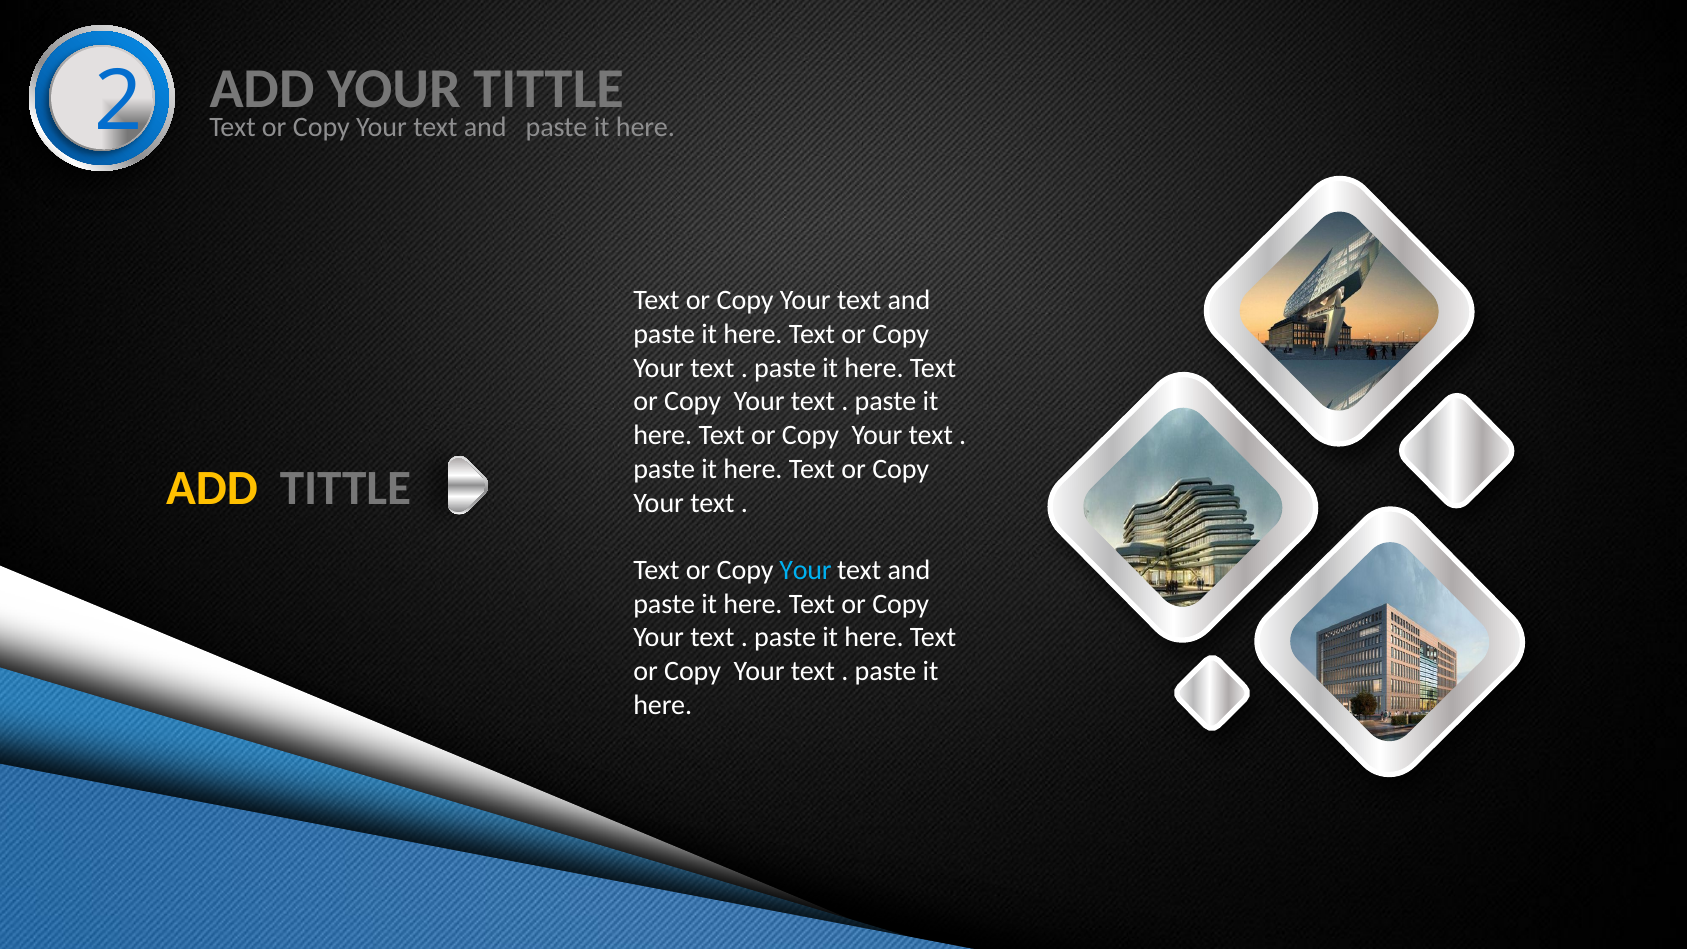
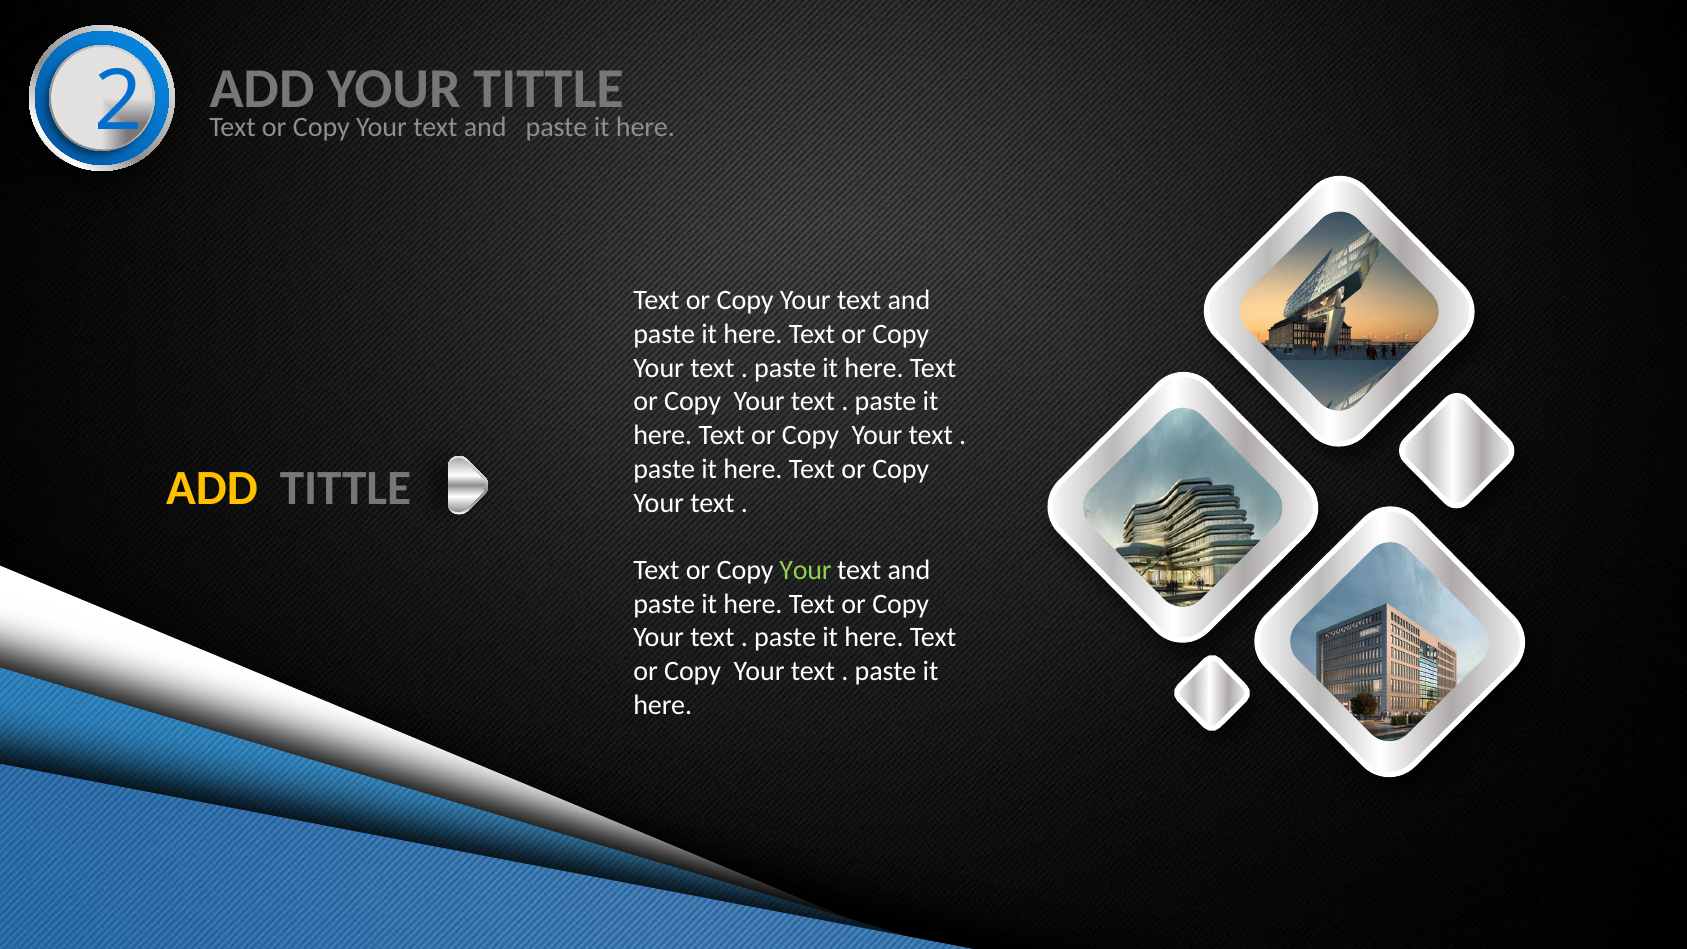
Your colour: light blue -> light green (805, 570)
